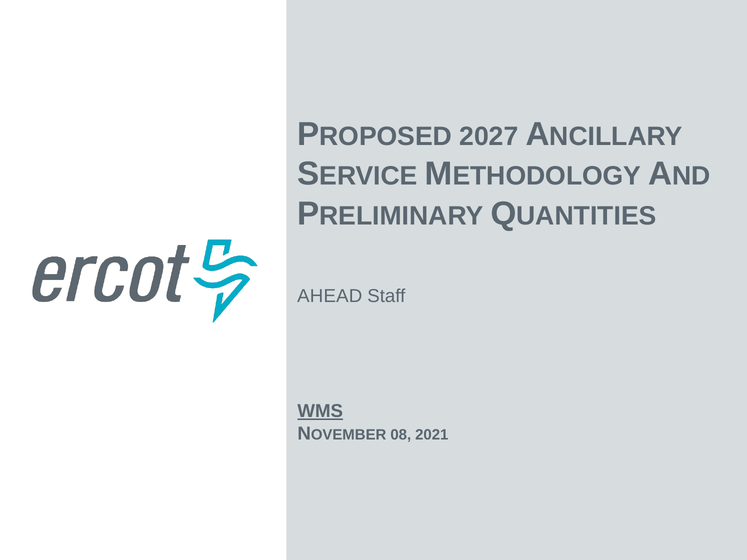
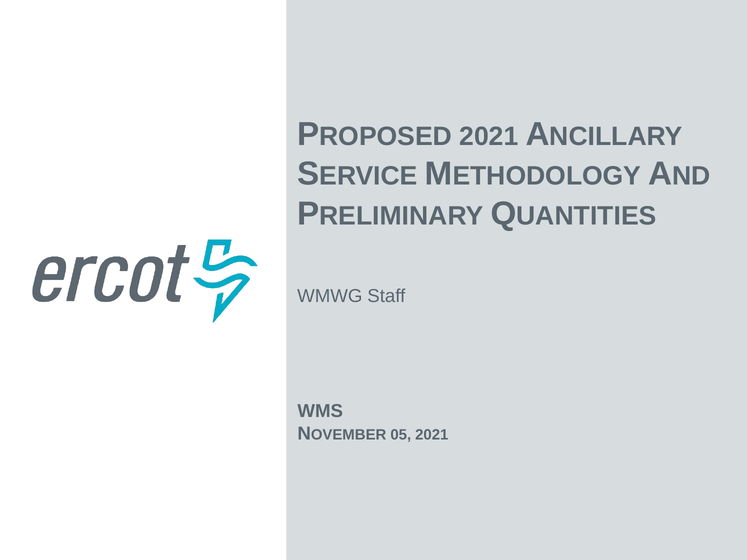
2027: 2027 -> 2021 (489, 136)
AHEAD: AHEAD -> WMWG (330, 296)
WMS underline: present -> none (320, 411)
08: 08 -> 05 (401, 435)
